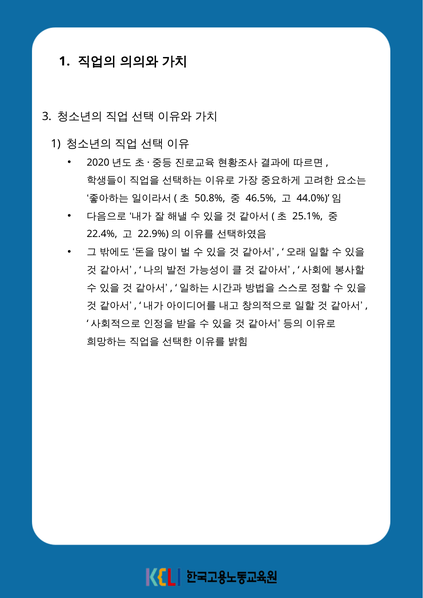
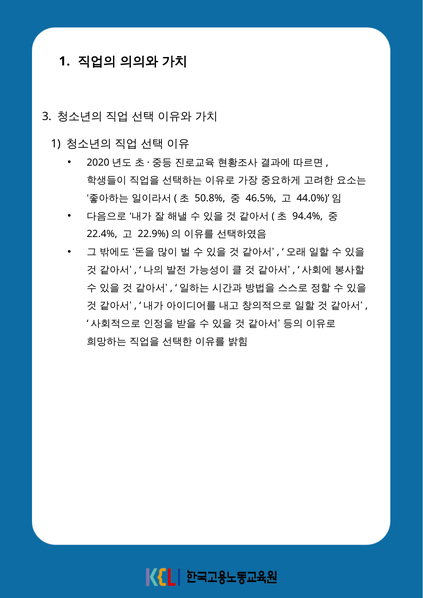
25.1%: 25.1% -> 94.4% (308, 216)
